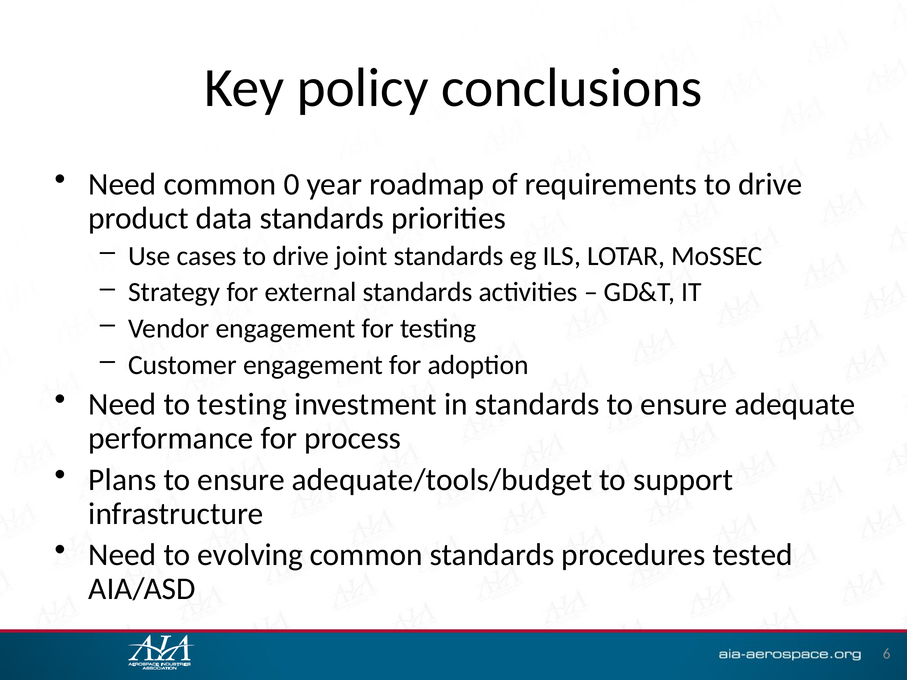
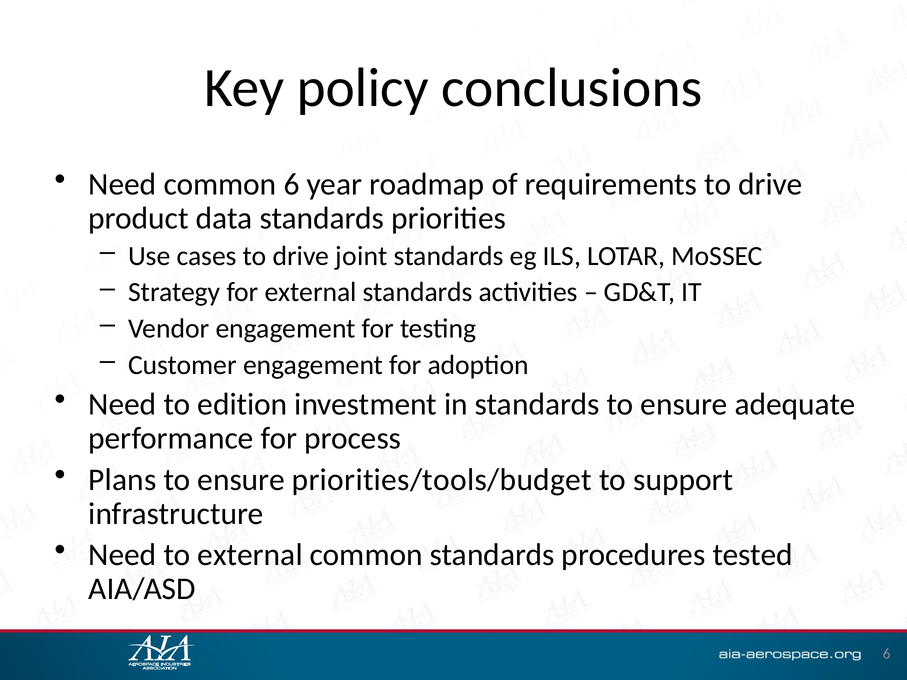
common 0: 0 -> 6 (292, 184)
to testing: testing -> edition (242, 405)
adequate/tools/budget: adequate/tools/budget -> priorities/tools/budget (442, 480)
to evolving: evolving -> external (250, 555)
